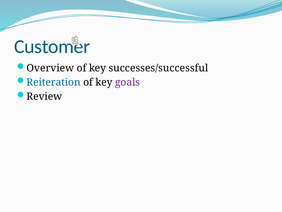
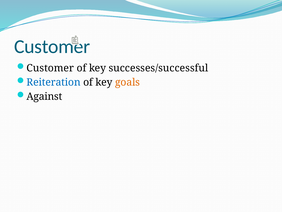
Overview: Overview -> Customer (50, 68)
goals colour: purple -> orange (128, 82)
Review: Review -> Against (44, 96)
